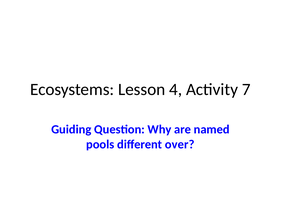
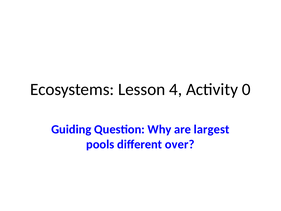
7: 7 -> 0 (246, 89)
named: named -> largest (212, 129)
